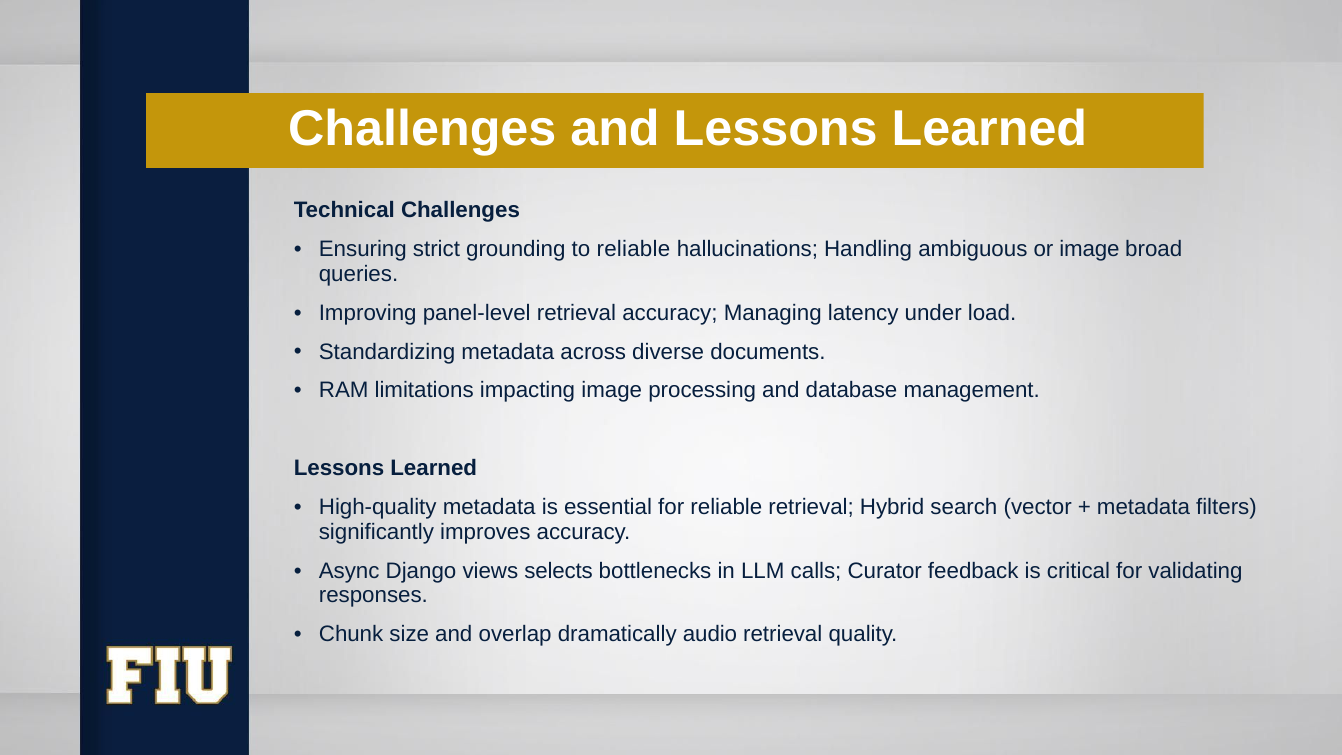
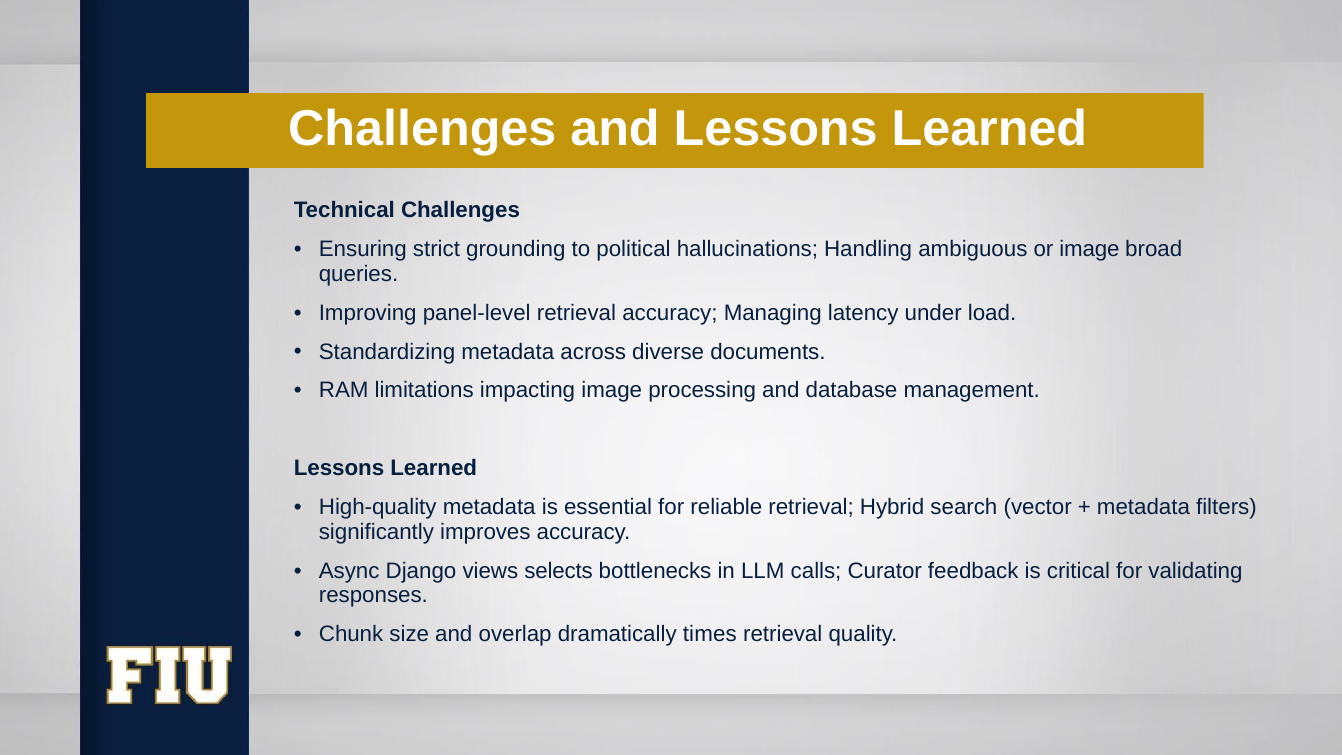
to reliable: reliable -> political (634, 249)
audio: audio -> times (710, 634)
